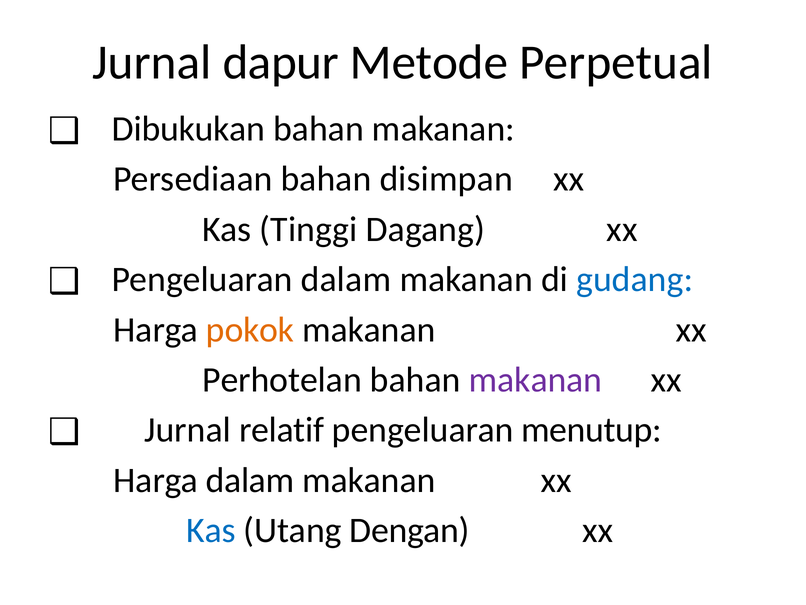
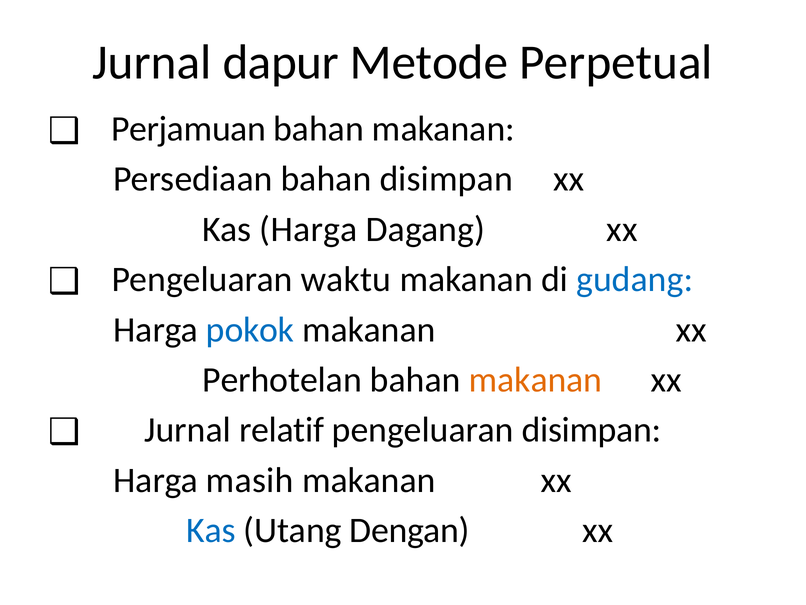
Dibukukan: Dibukukan -> Perjamuan (189, 129)
Kas Tinggi: Tinggi -> Harga (308, 229)
Pengeluaran dalam: dalam -> waktu (346, 279)
pokok colour: orange -> blue (250, 329)
makanan colour: purple -> orange (535, 380)
pengeluaran menutup: menutup -> disimpan (591, 430)
Harga dalam: dalam -> masih (250, 480)
